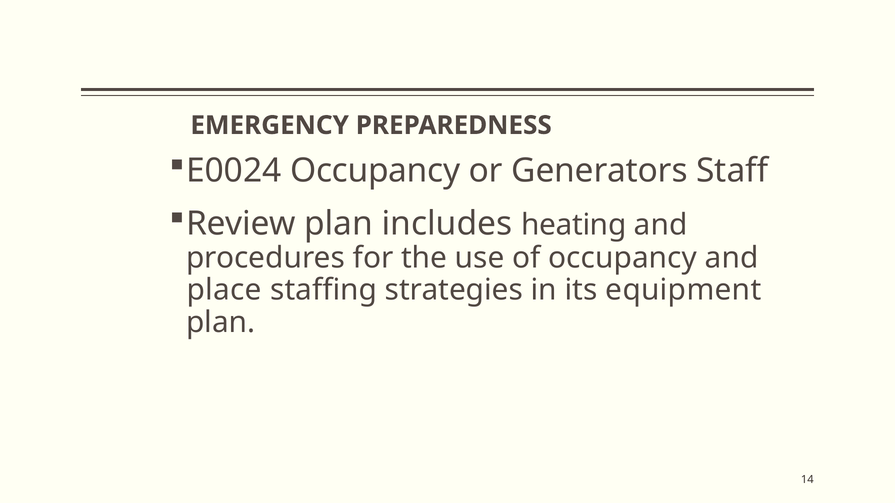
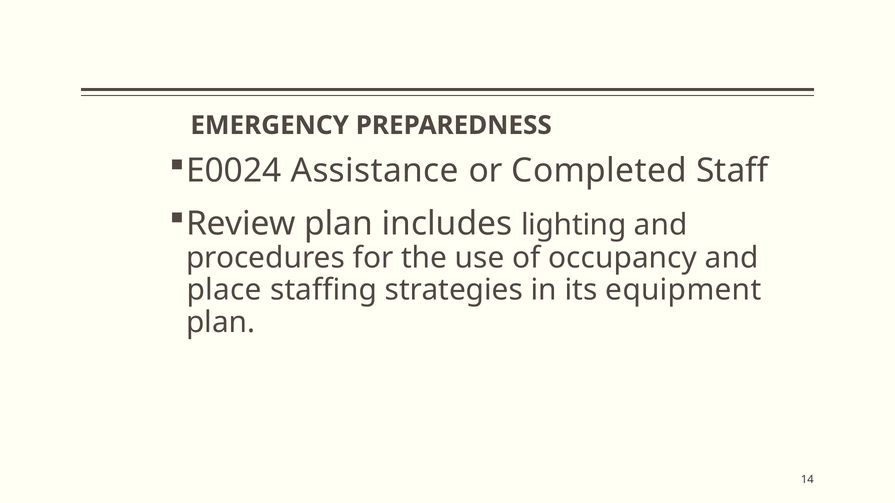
E0024 Occupancy: Occupancy -> Assistance (375, 171)
Generators: Generators -> Completed (599, 171)
heating: heating -> lighting (574, 225)
